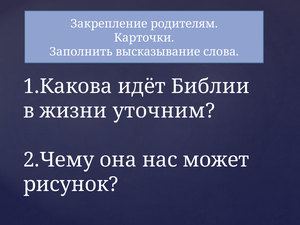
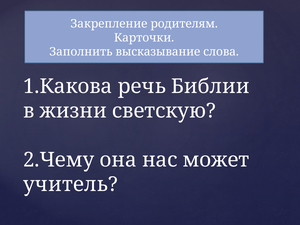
идёт: идёт -> речь (142, 86)
уточним: уточним -> светскую (164, 111)
рисунок: рисунок -> учитель (70, 185)
